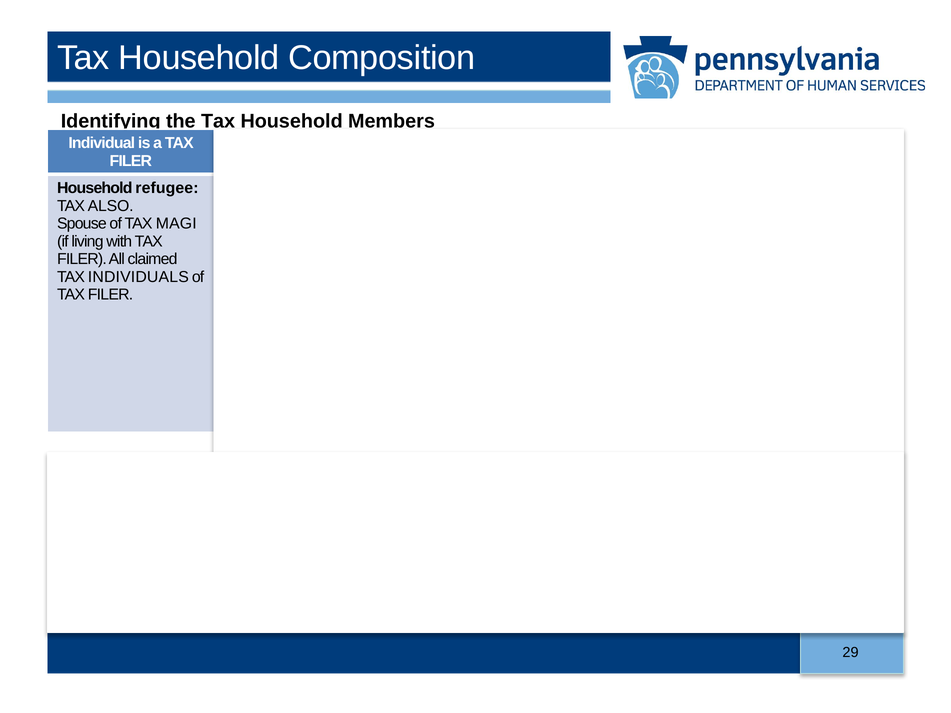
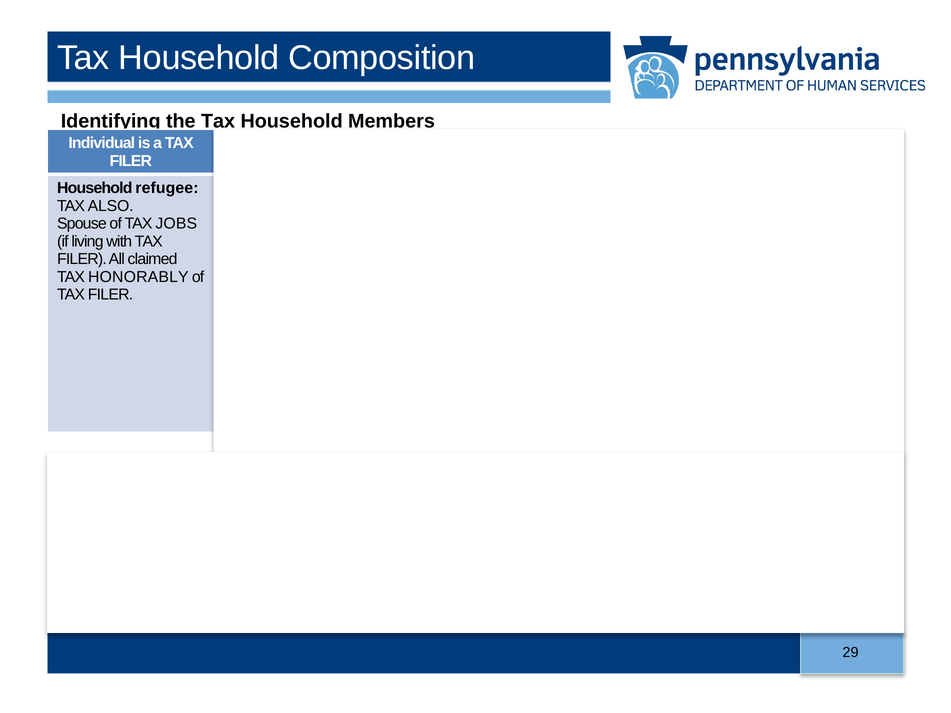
TAX MAGI: MAGI -> JOBS (176, 224)
INDIVIDUALS: INDIVIDUALS -> HONORABLY (138, 277)
